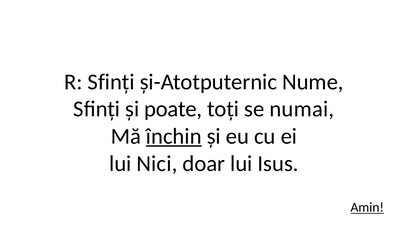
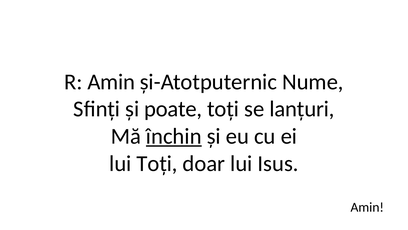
R Sfinți: Sfinți -> Amin (111, 82)
numai: numai -> lanțuri (302, 109)
lui Nici: Nici -> Toți (157, 163)
Amin underline: present -> none (367, 207)
